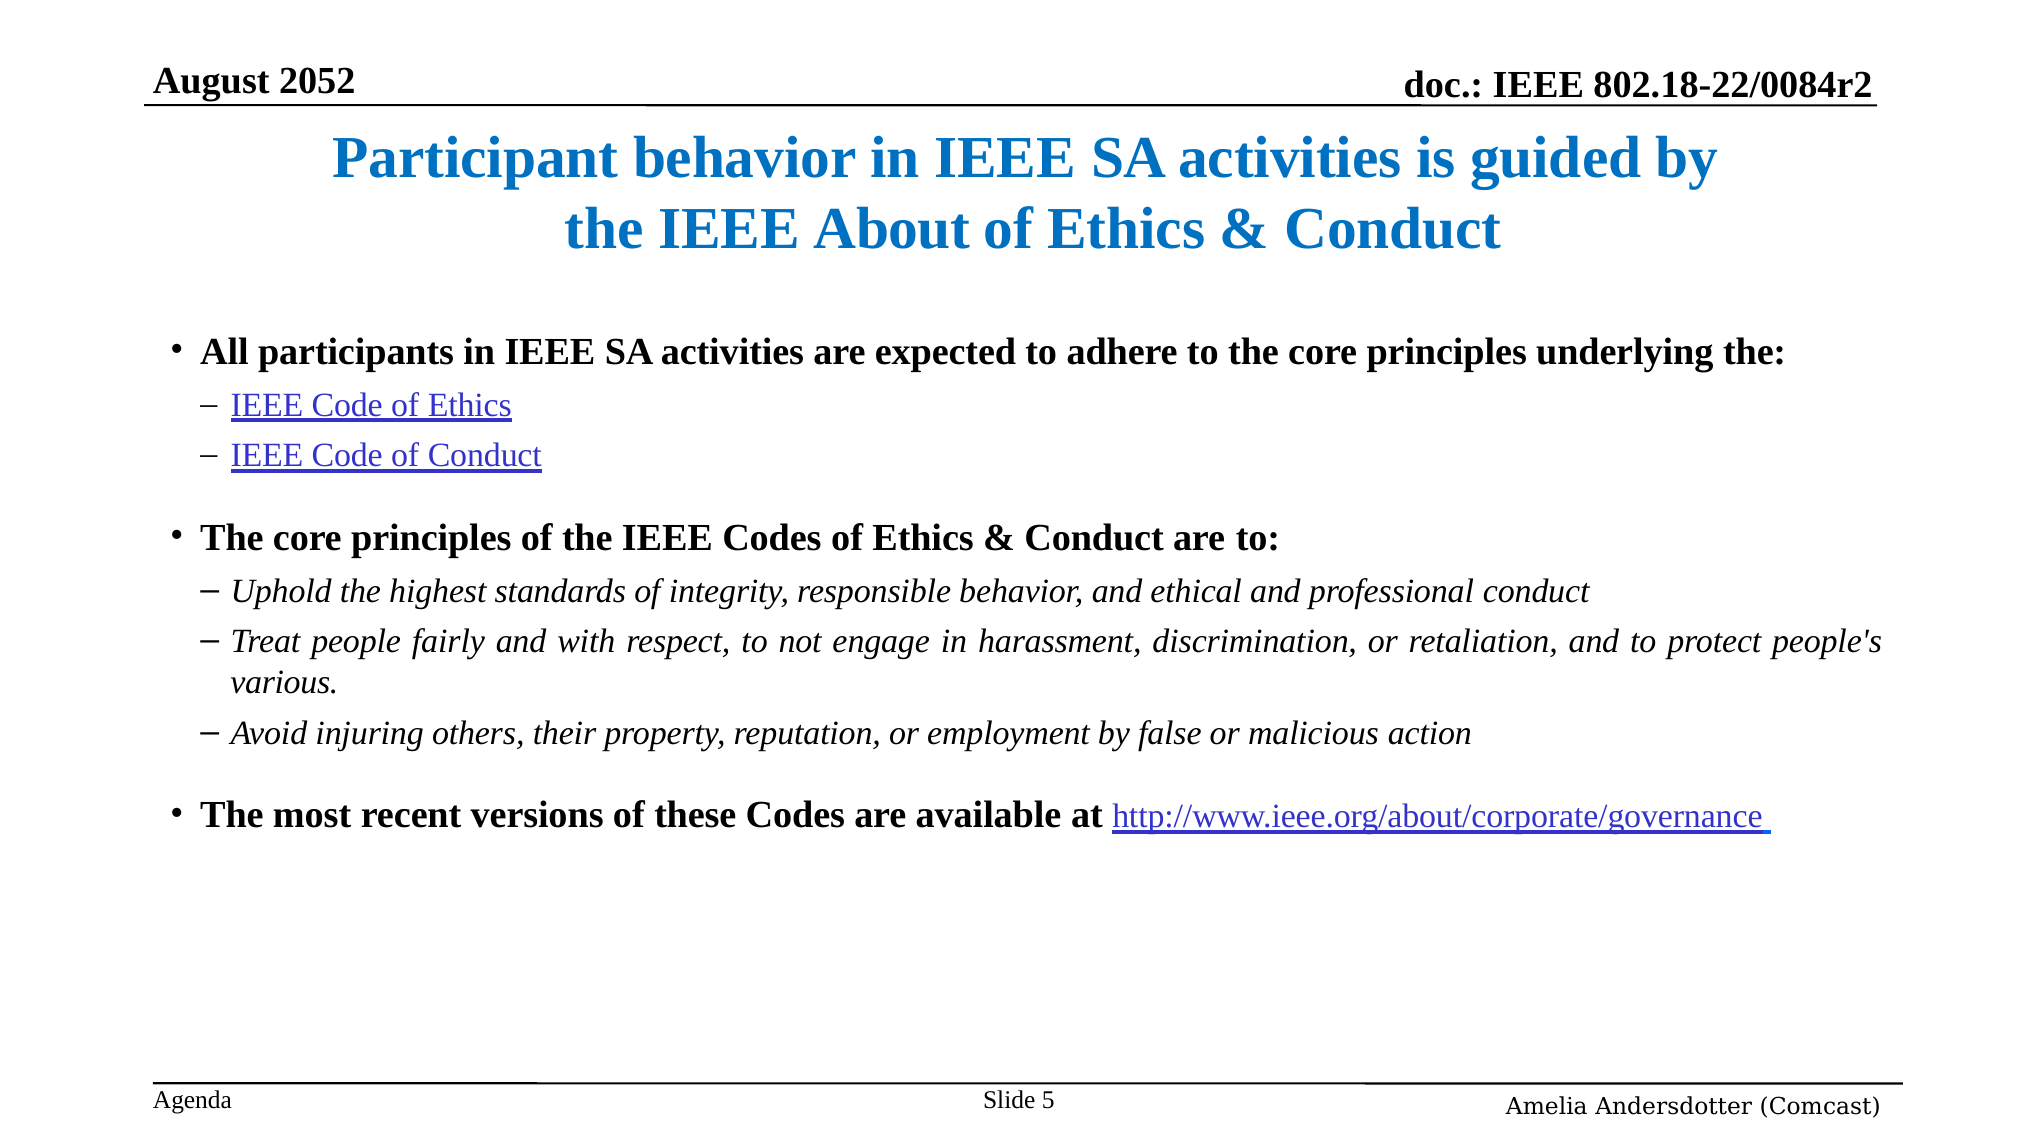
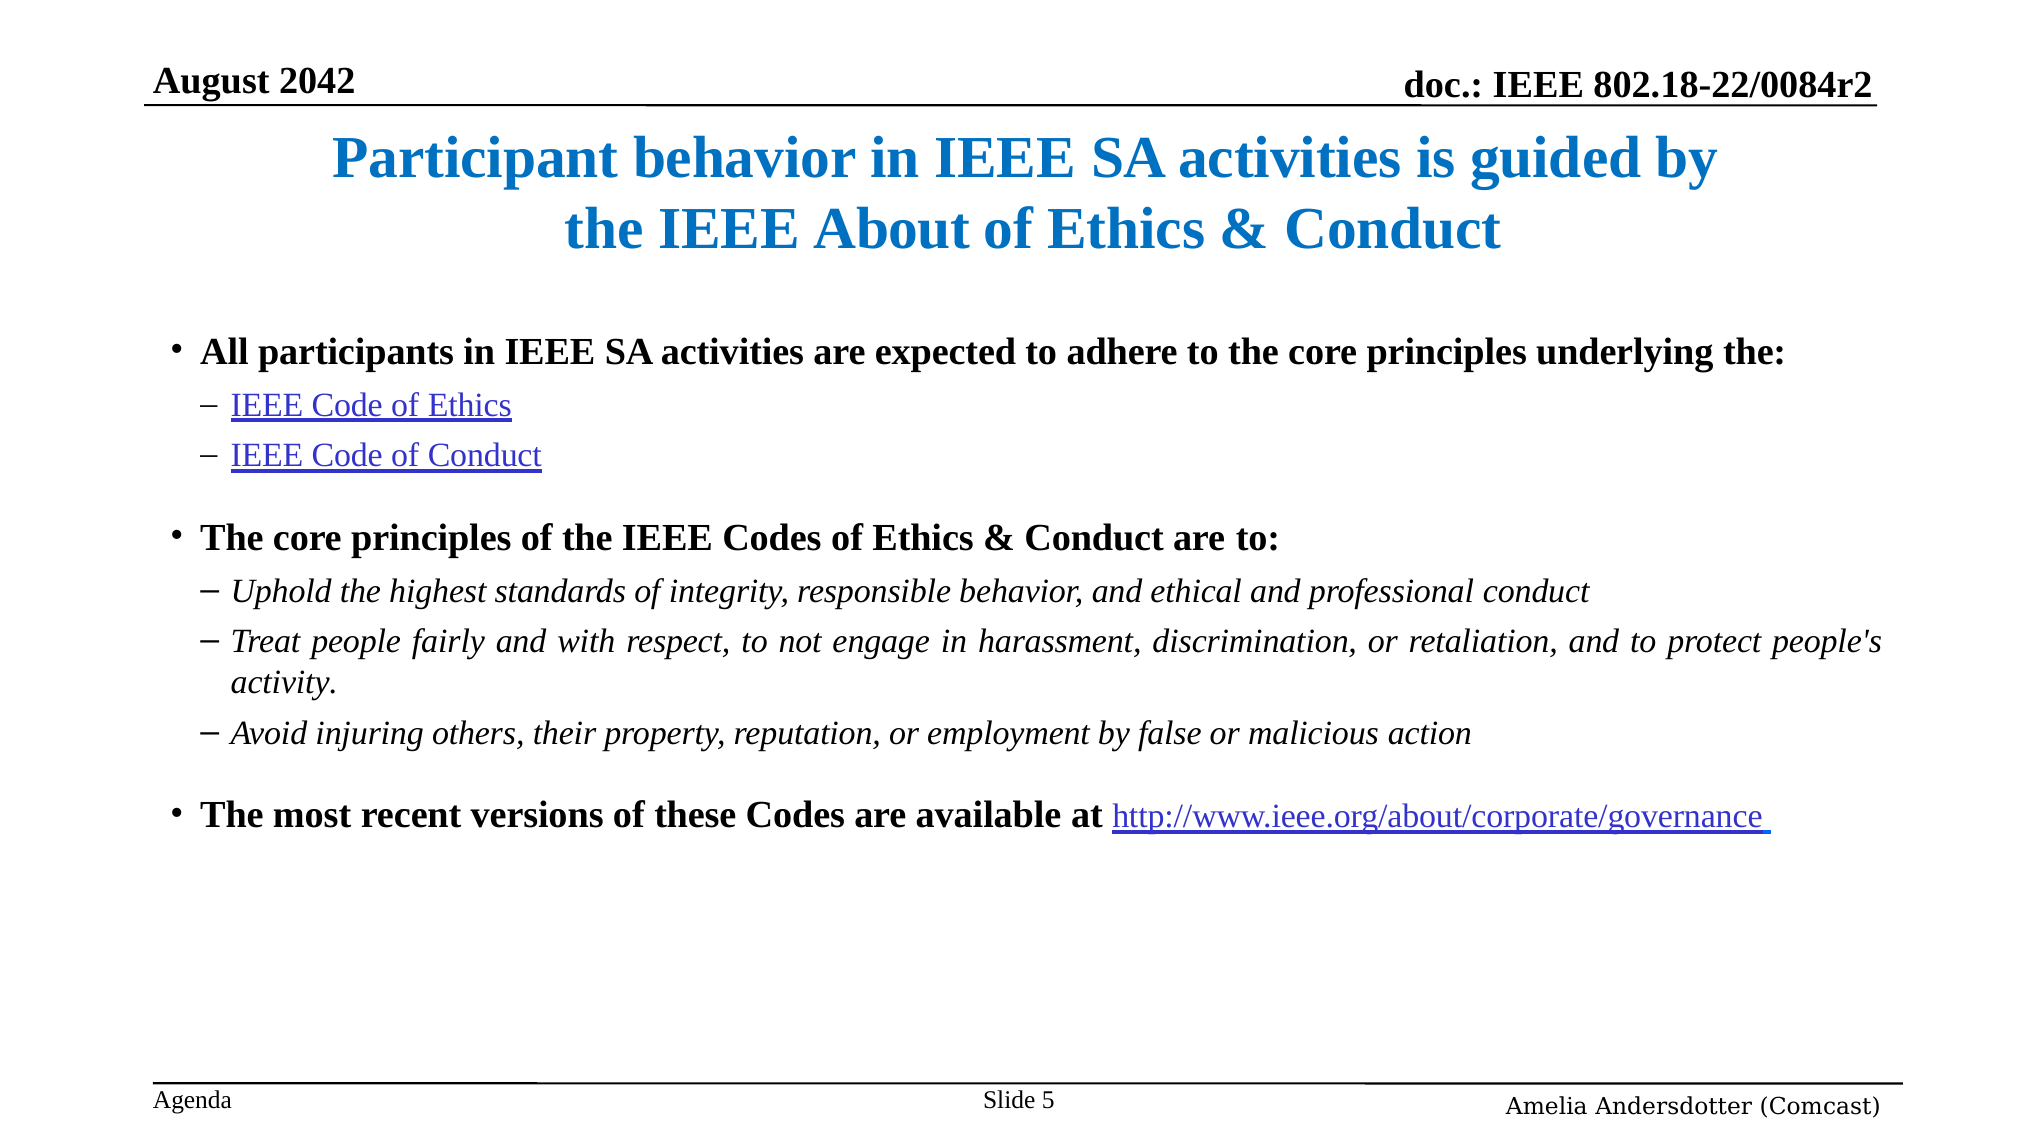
2052: 2052 -> 2042 (317, 81)
various: various -> activity (284, 682)
